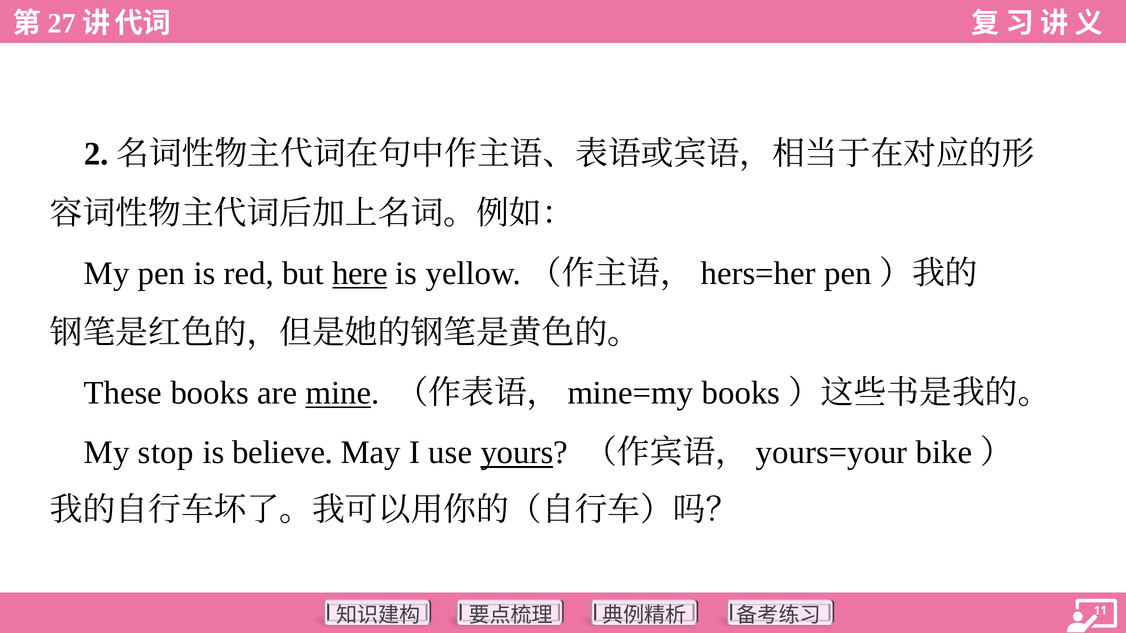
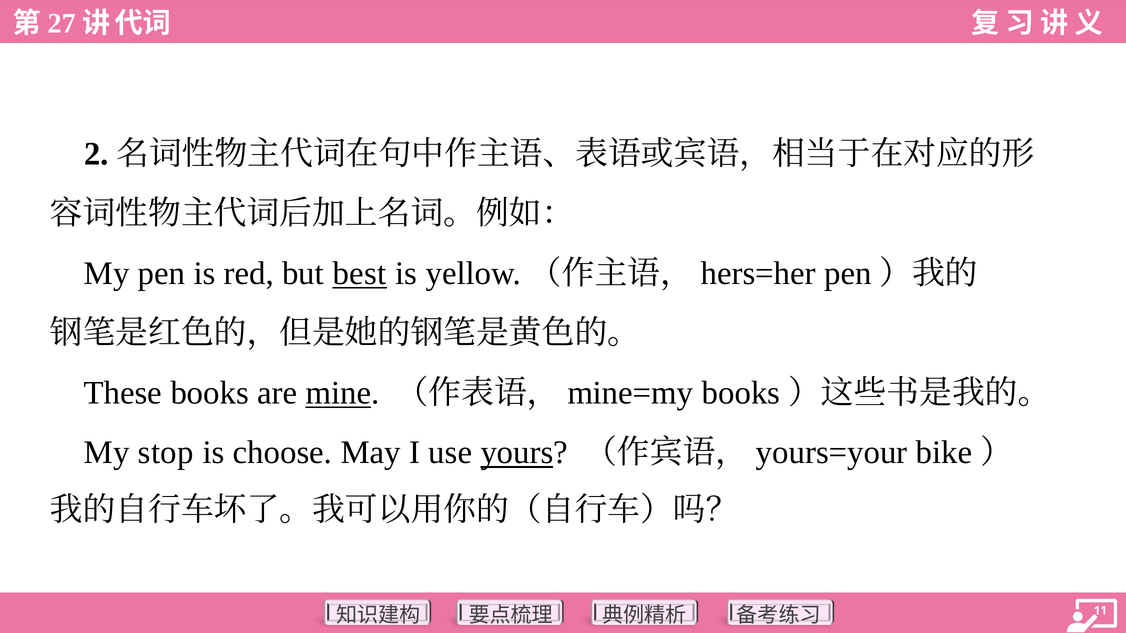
here: here -> best (360, 273)
believe: believe -> choose (283, 453)
